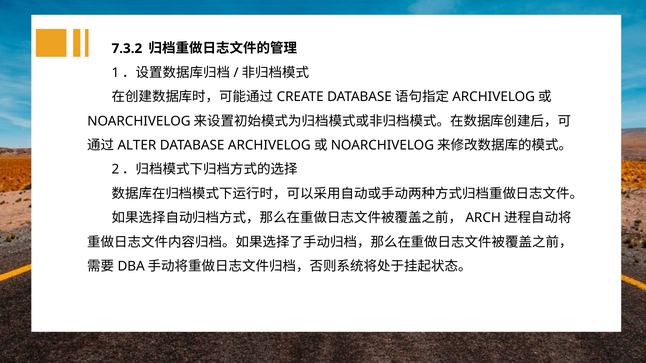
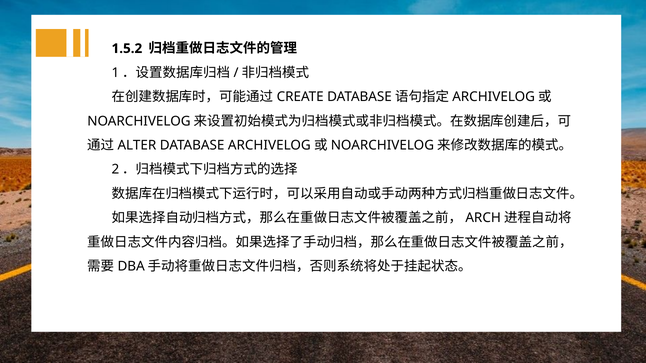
7.3.2: 7.3.2 -> 1.5.2 (127, 49)
